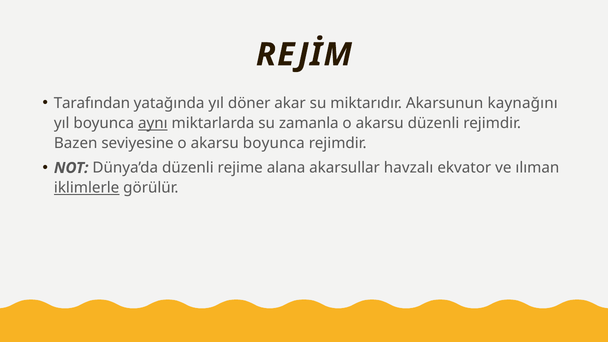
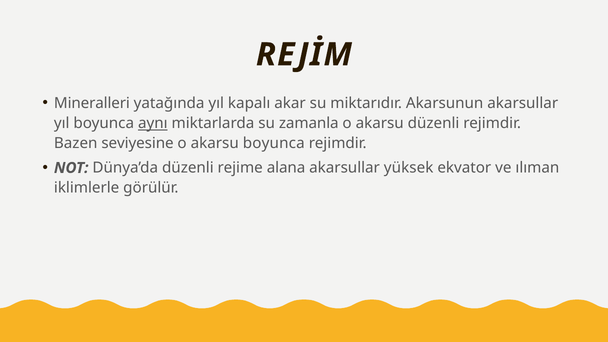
Tarafından: Tarafından -> Mineralleri (92, 103)
döner: döner -> kapalı (249, 103)
Akarsunun kaynağını: kaynağını -> akarsullar (523, 103)
havzalı: havzalı -> yüksek (409, 168)
iklimlerle underline: present -> none (87, 188)
